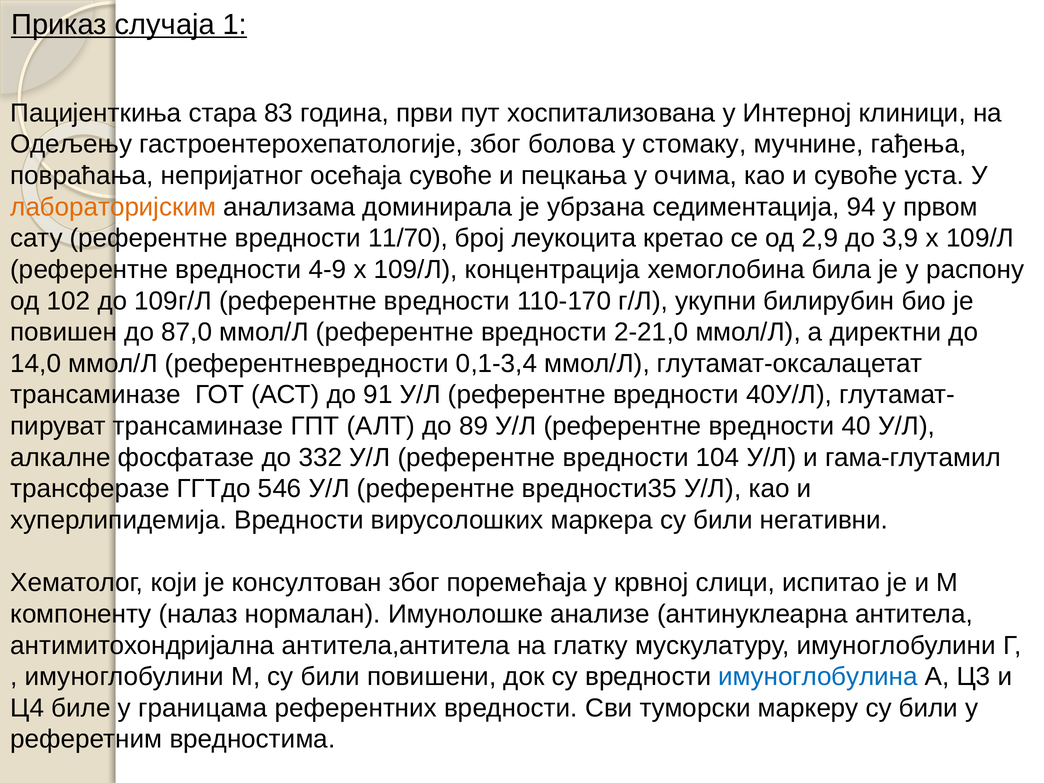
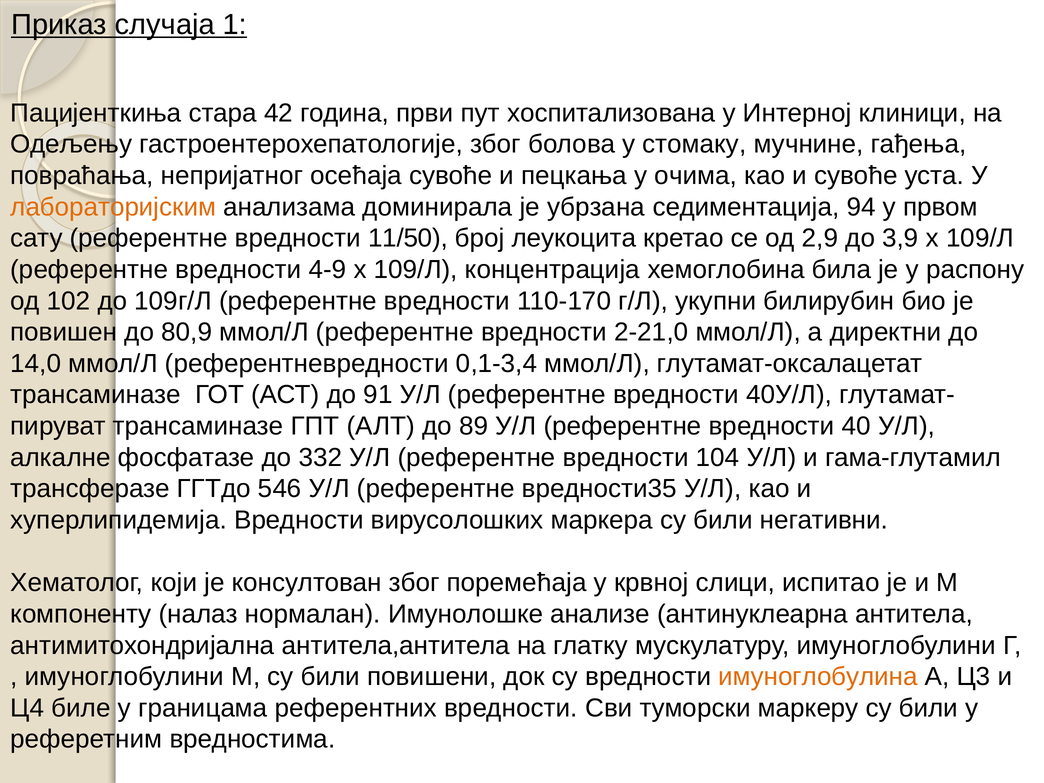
83: 83 -> 42 (279, 113)
11/70: 11/70 -> 11/50 (408, 238)
87,0: 87,0 -> 80,9 (187, 332)
имуноглобулина colour: blue -> orange (818, 677)
